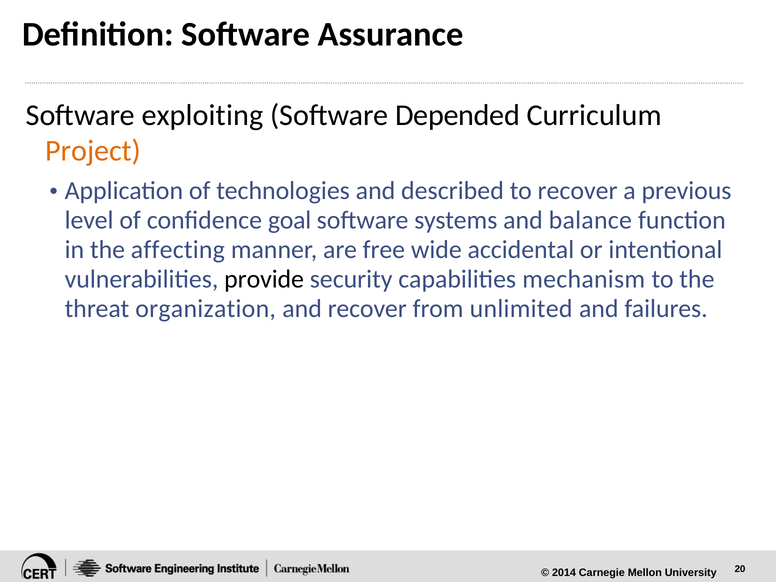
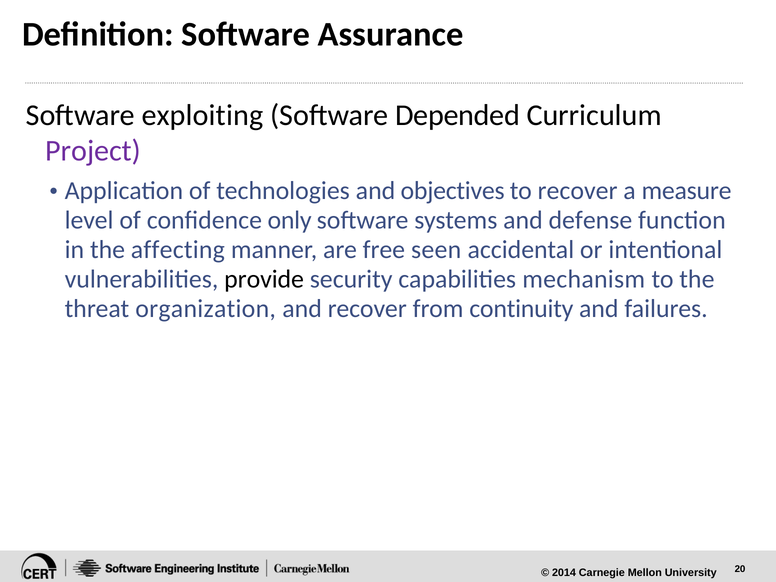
Project colour: orange -> purple (93, 151)
described: described -> objectives (453, 191)
previous: previous -> measure (687, 191)
goal: goal -> only (290, 220)
balance: balance -> defense (590, 220)
wide: wide -> seen (436, 250)
unlimited: unlimited -> continuity (521, 309)
